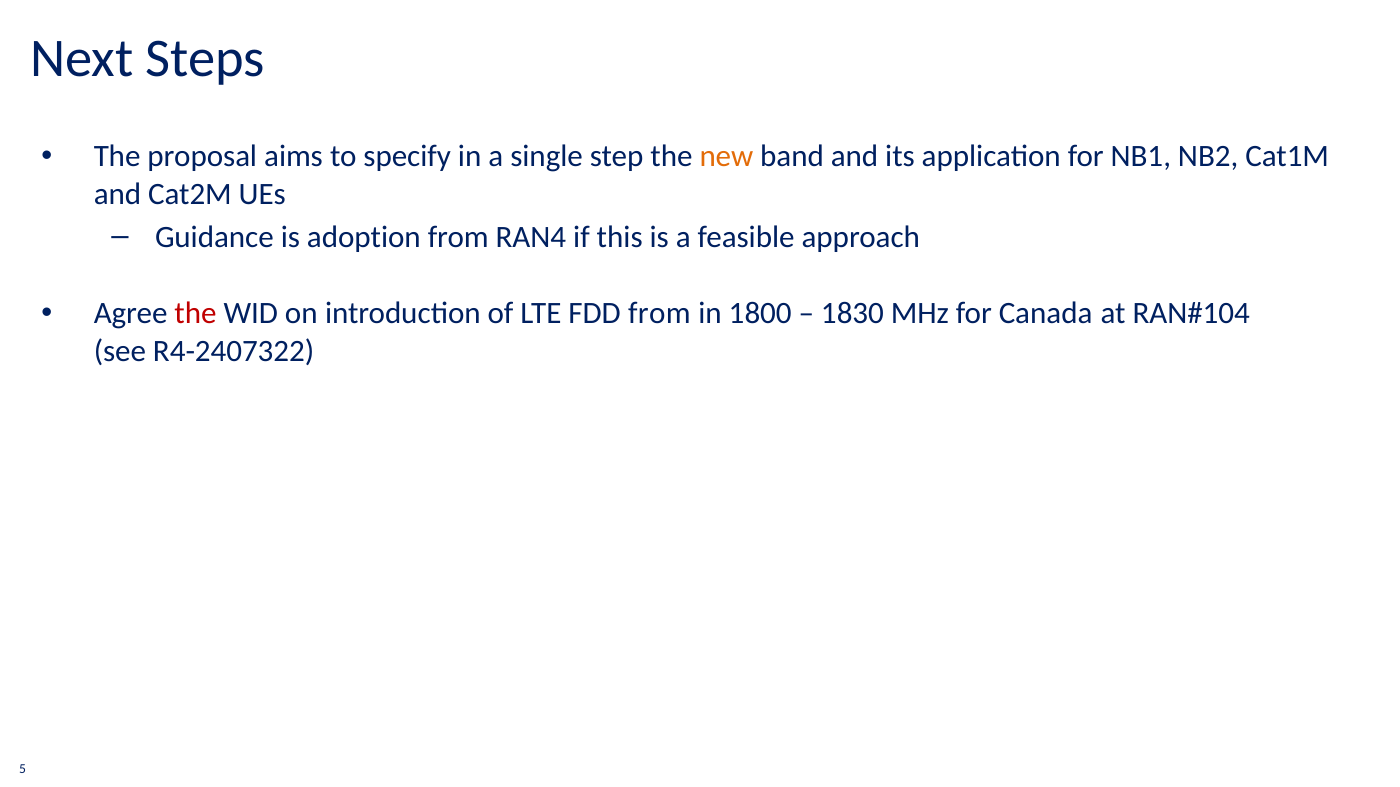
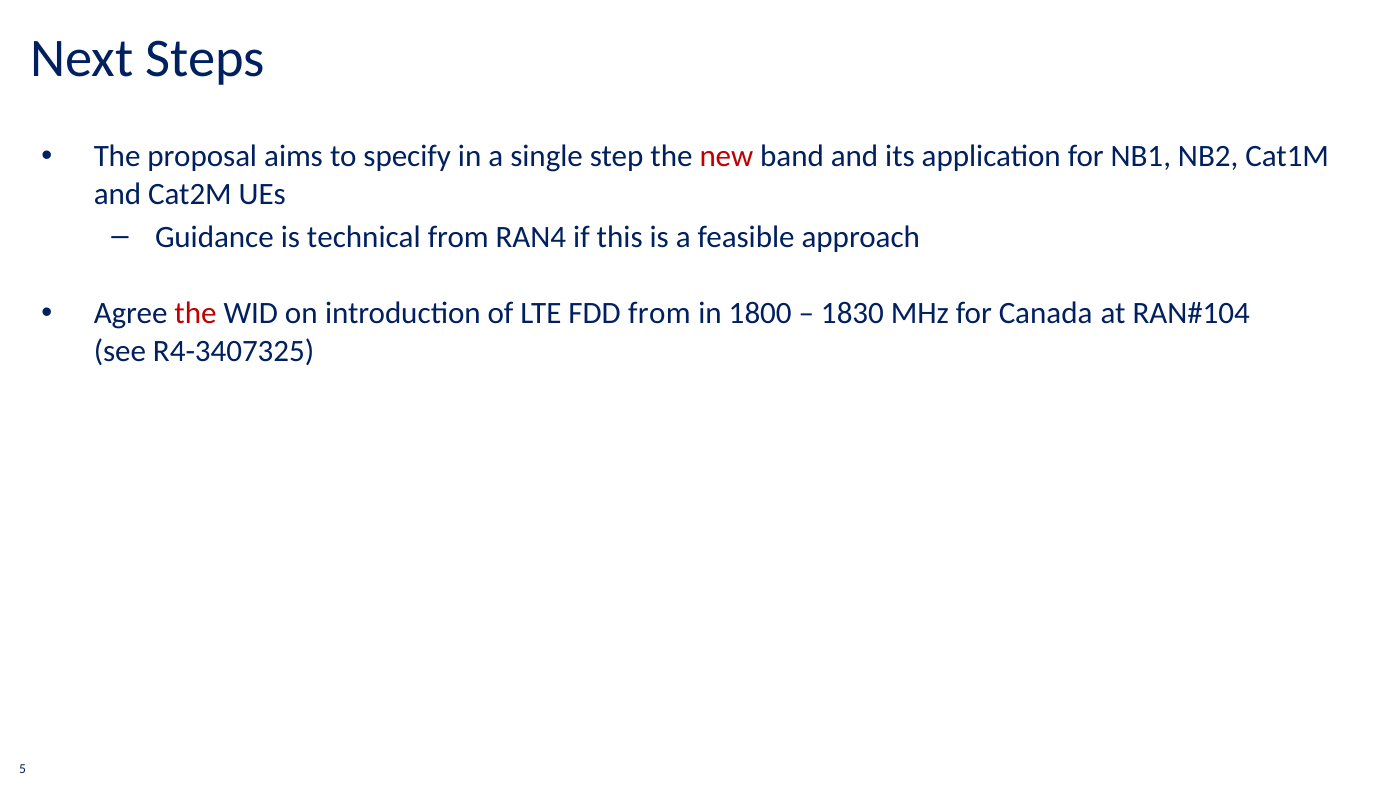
new colour: orange -> red (726, 157)
adoption: adoption -> technical (364, 238)
R4-2407322: R4-2407322 -> R4-3407325 (234, 351)
